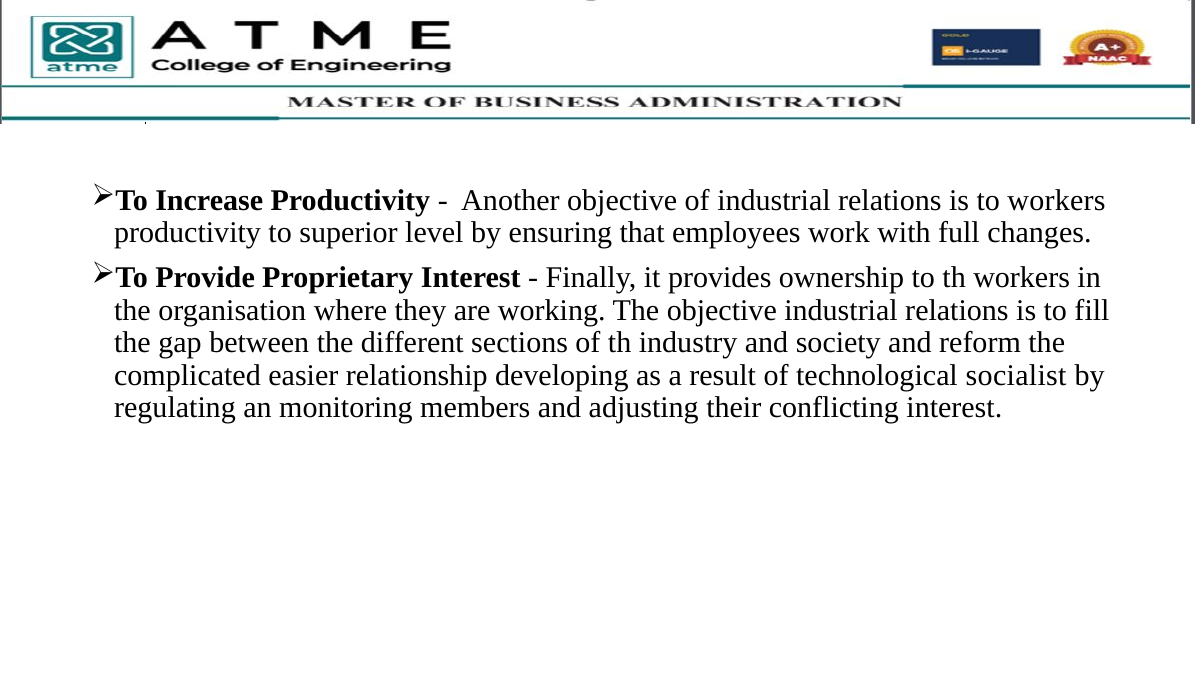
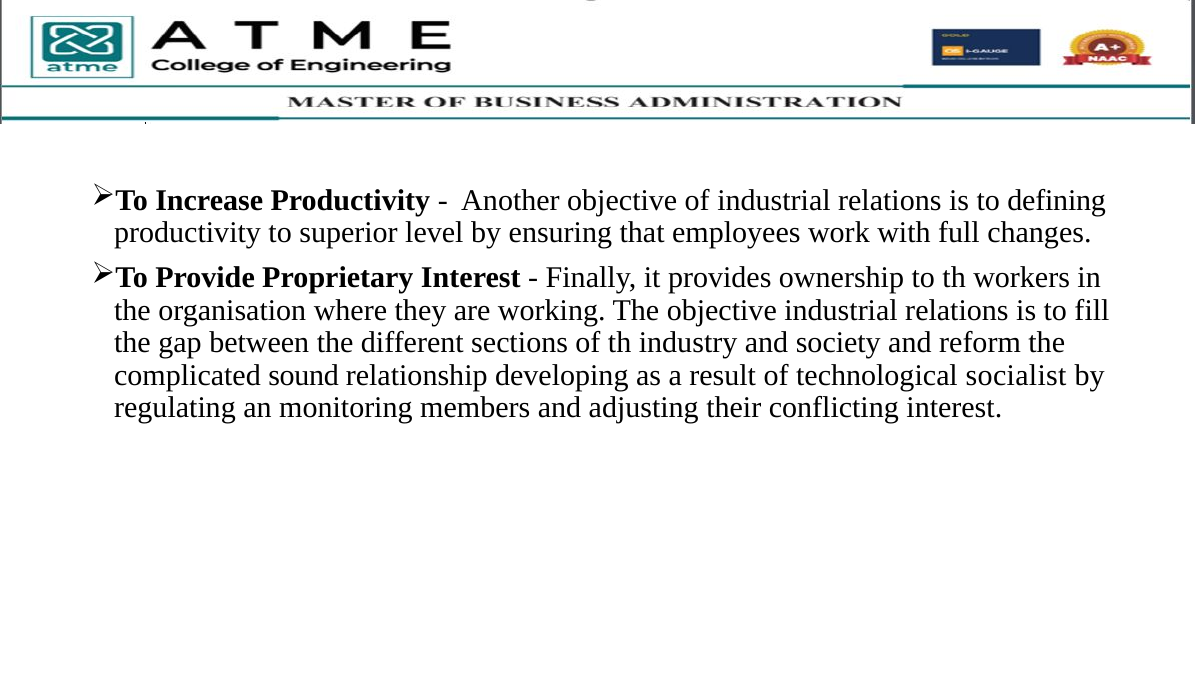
to workers: workers -> defining (1057, 201)
easier: easier -> sound (304, 375)
